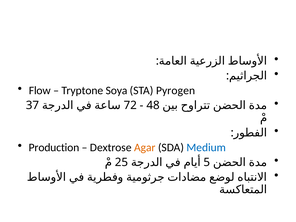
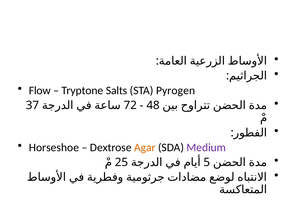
Soya: Soya -> Salts (117, 91)
Production: Production -> Horseshoe (54, 147)
Medium colour: blue -> purple (206, 147)
